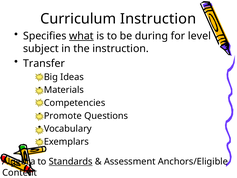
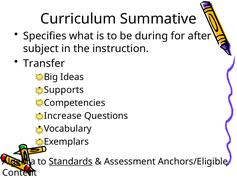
Curriculum Instruction: Instruction -> Summative (158, 19)
what underline: present -> none (81, 36)
level: level -> after (200, 36)
Materials: Materials -> Supports (64, 90)
Promote: Promote -> Increase (63, 116)
